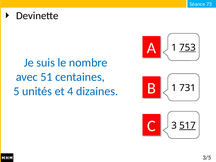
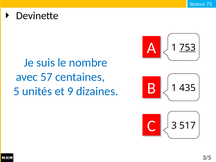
51: 51 -> 57 (46, 77)
731: 731 -> 435 (187, 88)
4: 4 -> 9 (70, 91)
517 underline: present -> none (187, 126)
